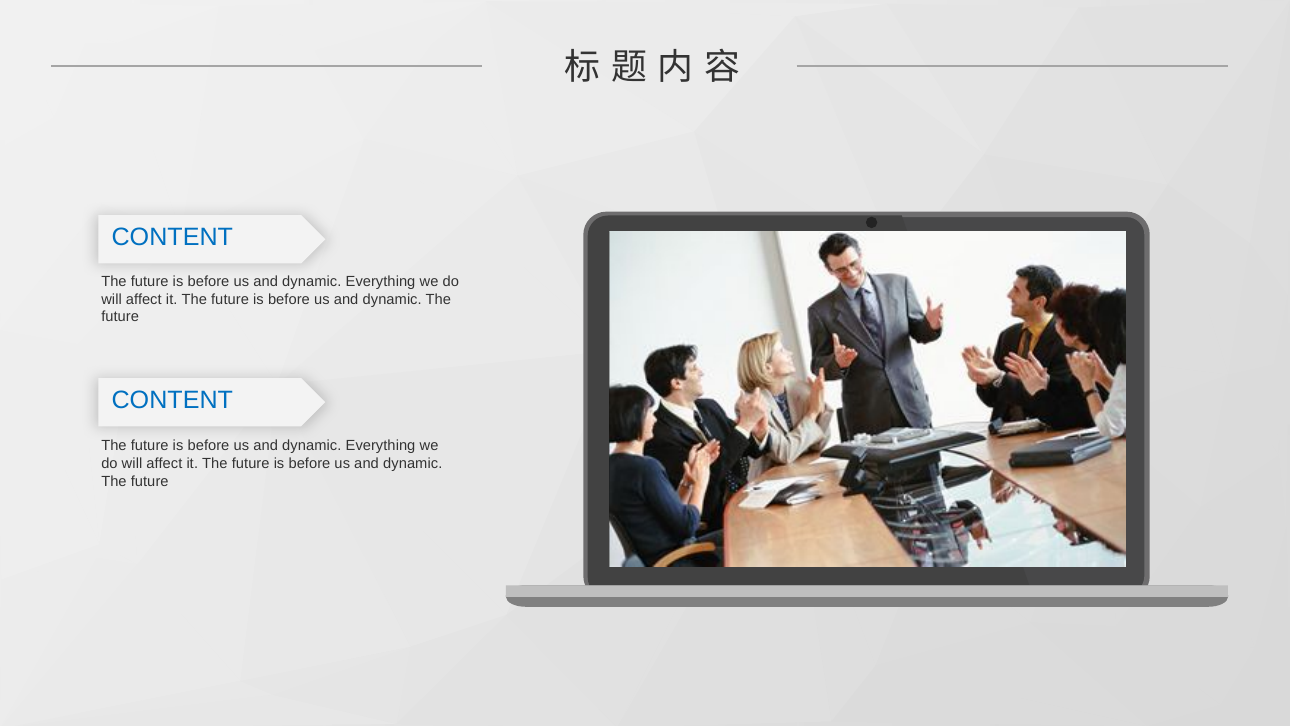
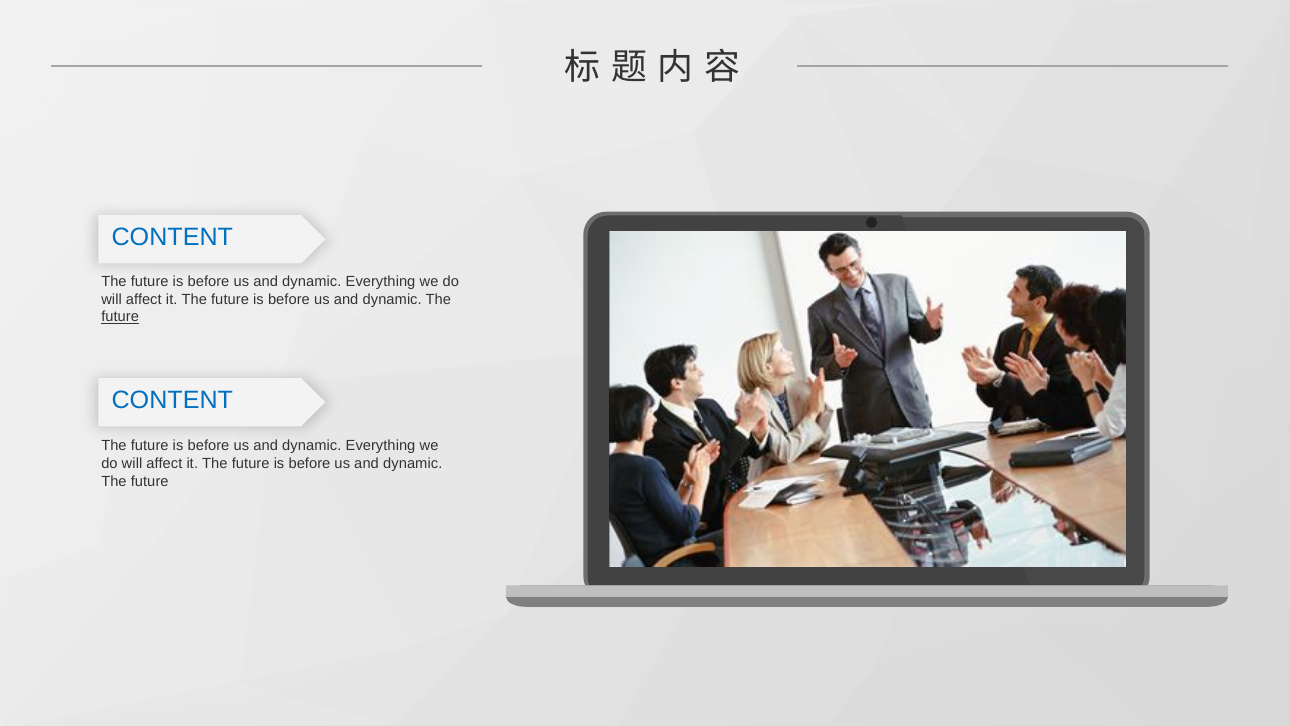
future underline: none -> present (120, 317)
